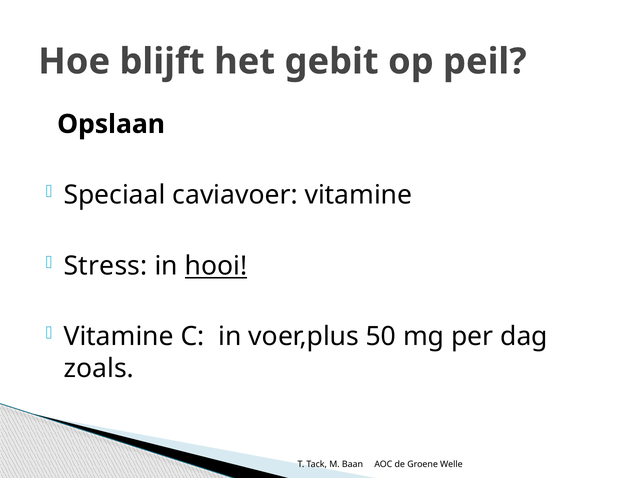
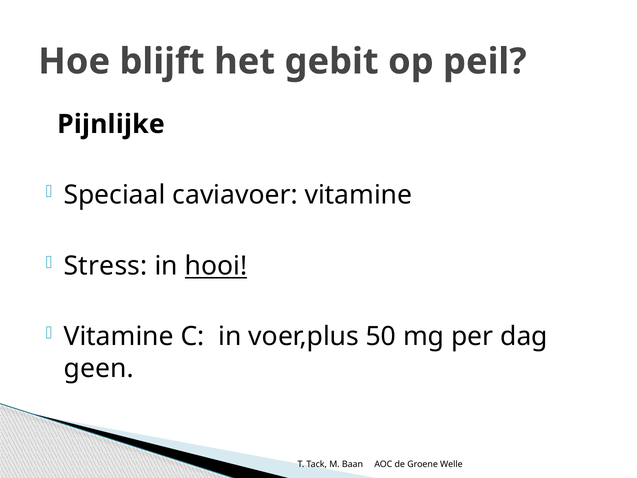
Opslaan: Opslaan -> Pijnlijke (111, 124)
zoals: zoals -> geen (99, 368)
